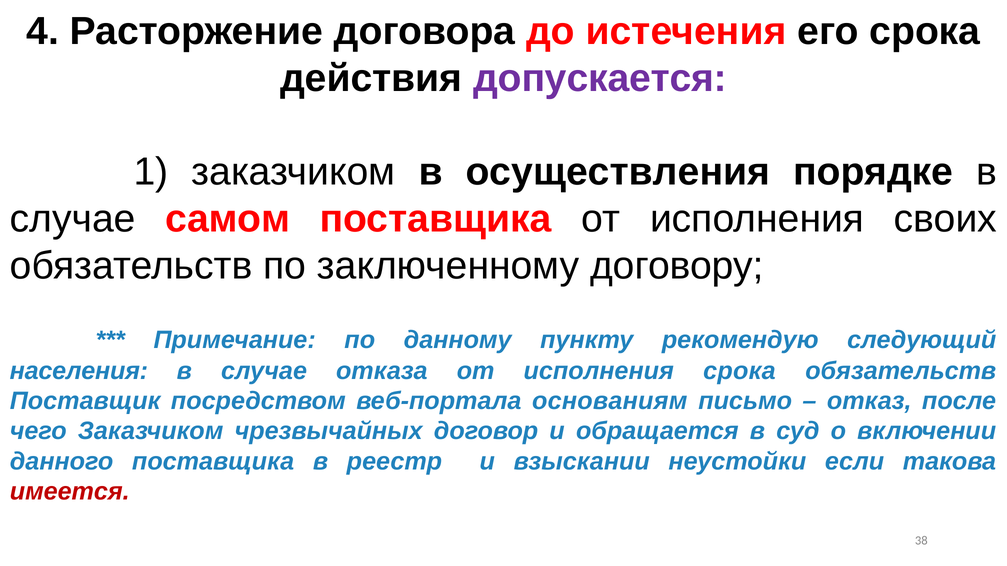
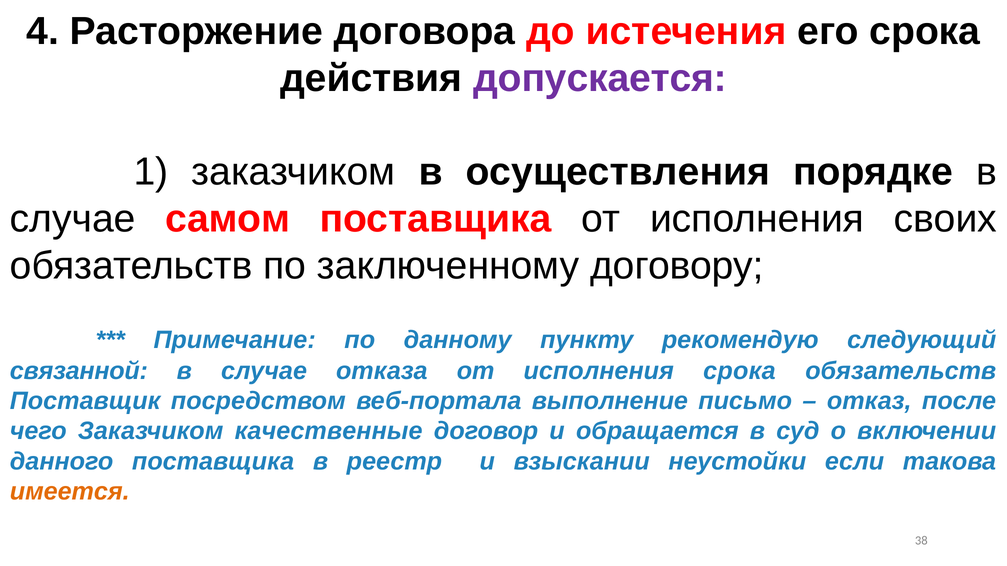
населения: населения -> связанной (79, 371)
основаниям: основаниям -> выполнение (610, 401)
чрезвычайных: чрезвычайных -> качественные (329, 431)
имеется colour: red -> orange (70, 492)
